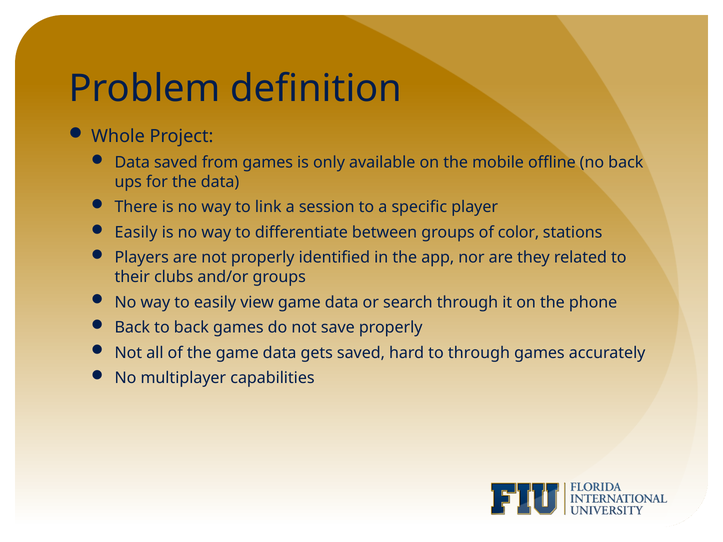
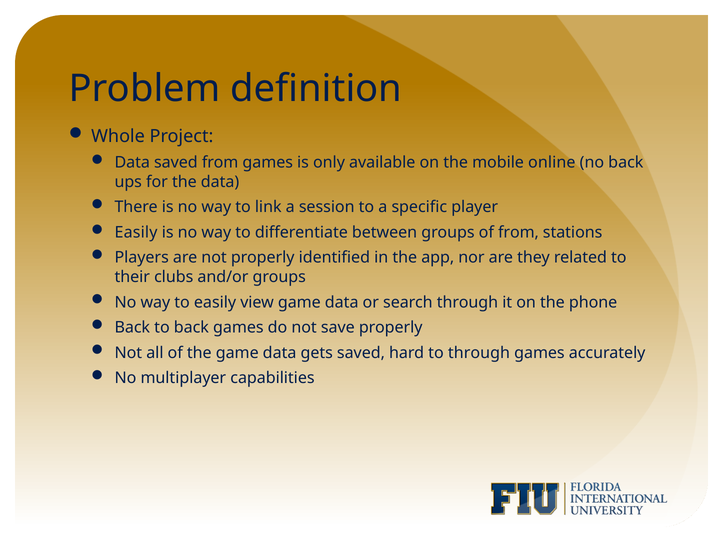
offline: offline -> online (552, 163)
of color: color -> from (518, 232)
